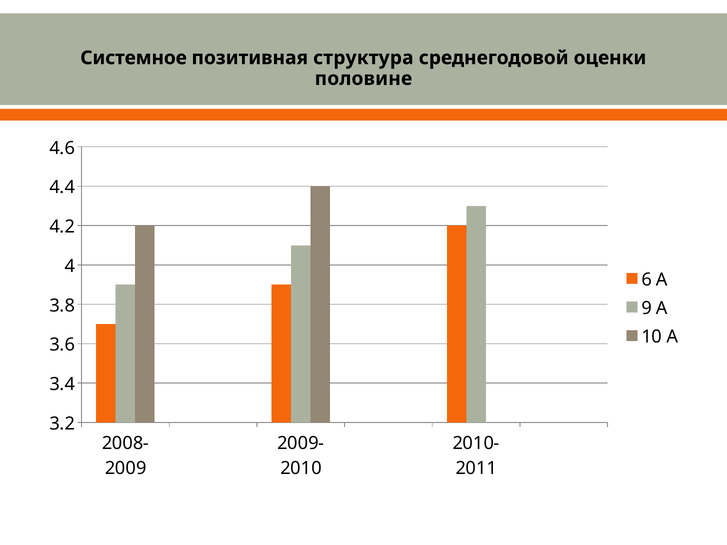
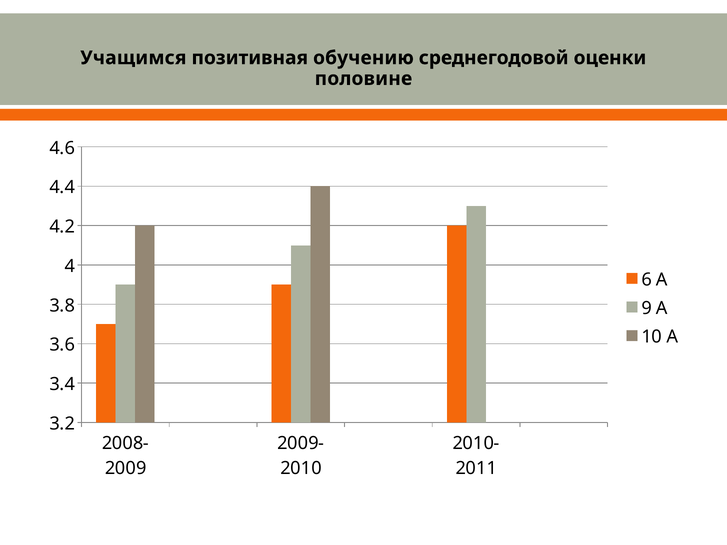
Системное: Системное -> Учащимся (133, 58)
структура: структура -> обучению (363, 58)
